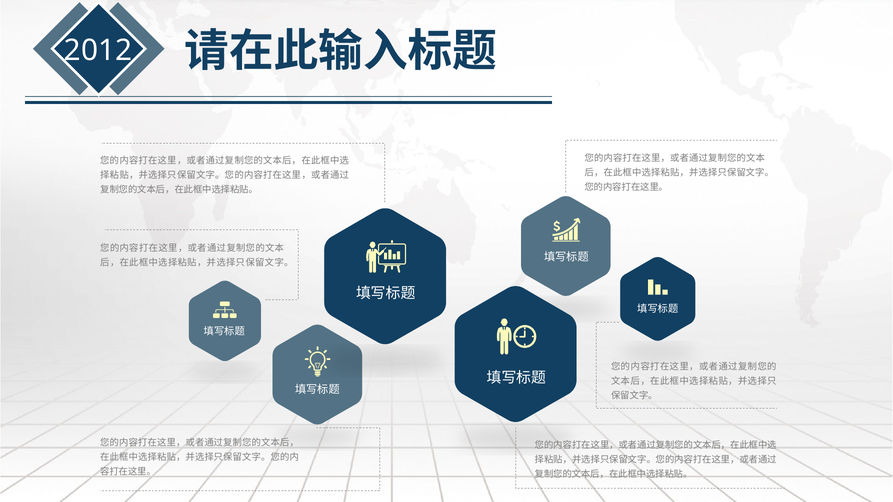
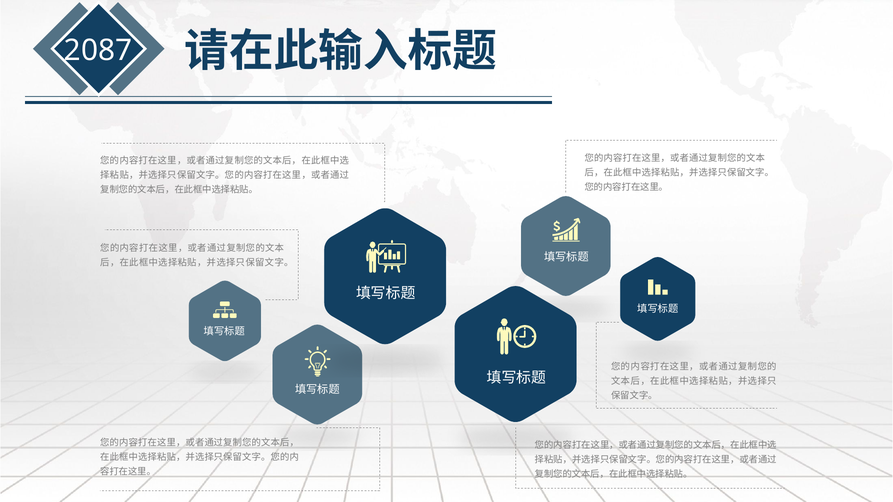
2012: 2012 -> 2087 (98, 51)
